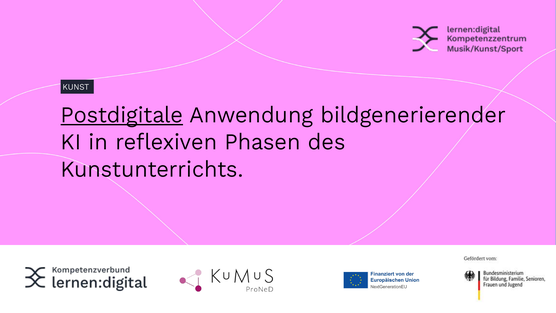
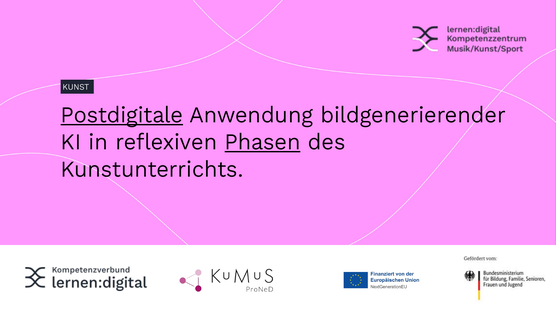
Phasen underline: none -> present (263, 142)
